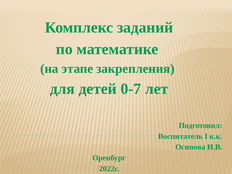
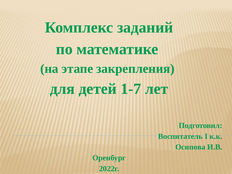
0-7: 0-7 -> 1-7 (131, 89)
